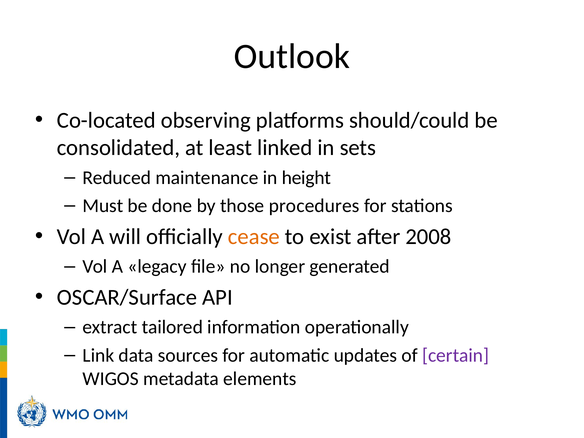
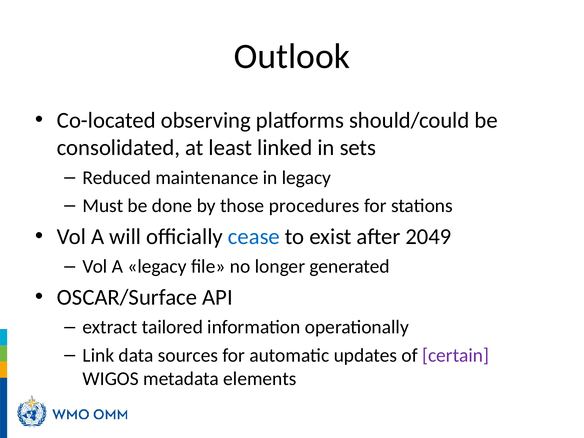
in height: height -> legacy (306, 178)
cease colour: orange -> blue (254, 237)
2008: 2008 -> 2049 (428, 237)
